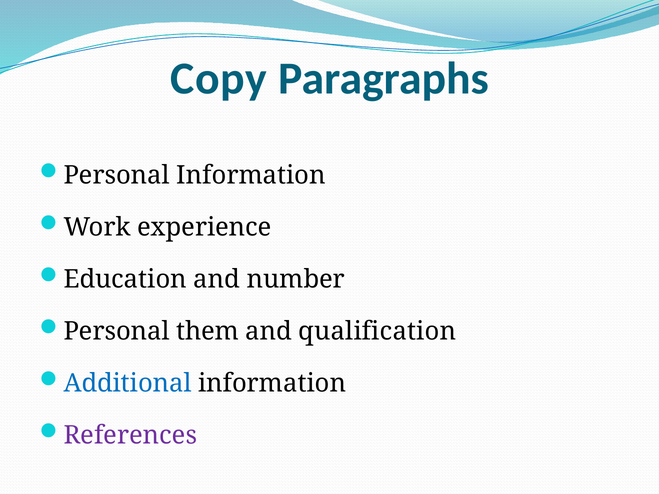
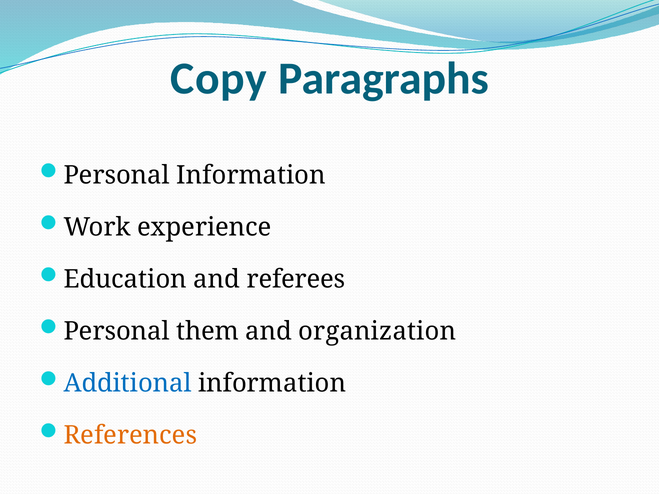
number: number -> referees (296, 279)
qualification: qualification -> organization (377, 331)
References colour: purple -> orange (130, 435)
